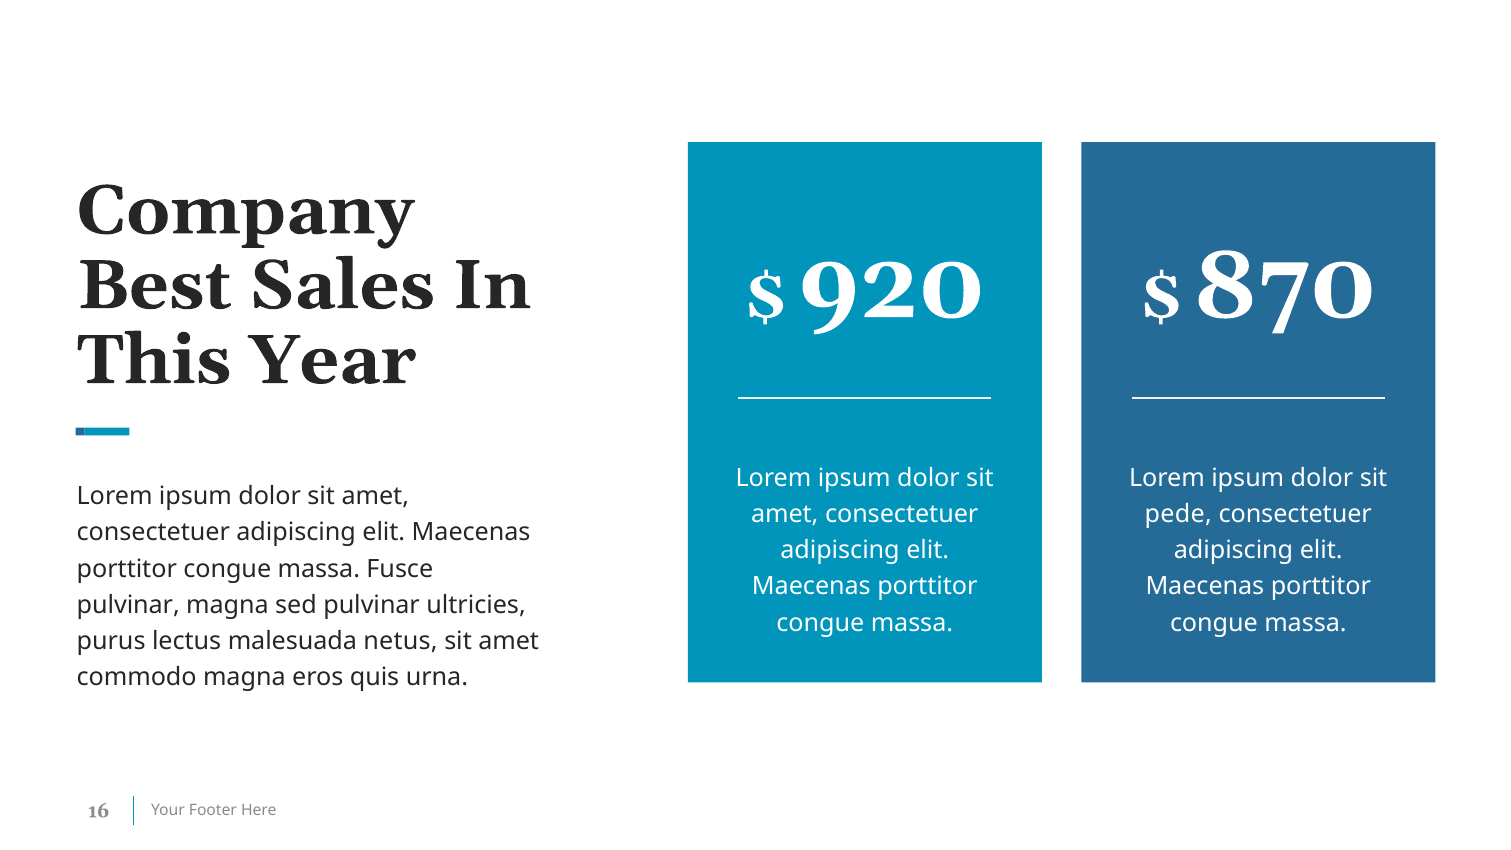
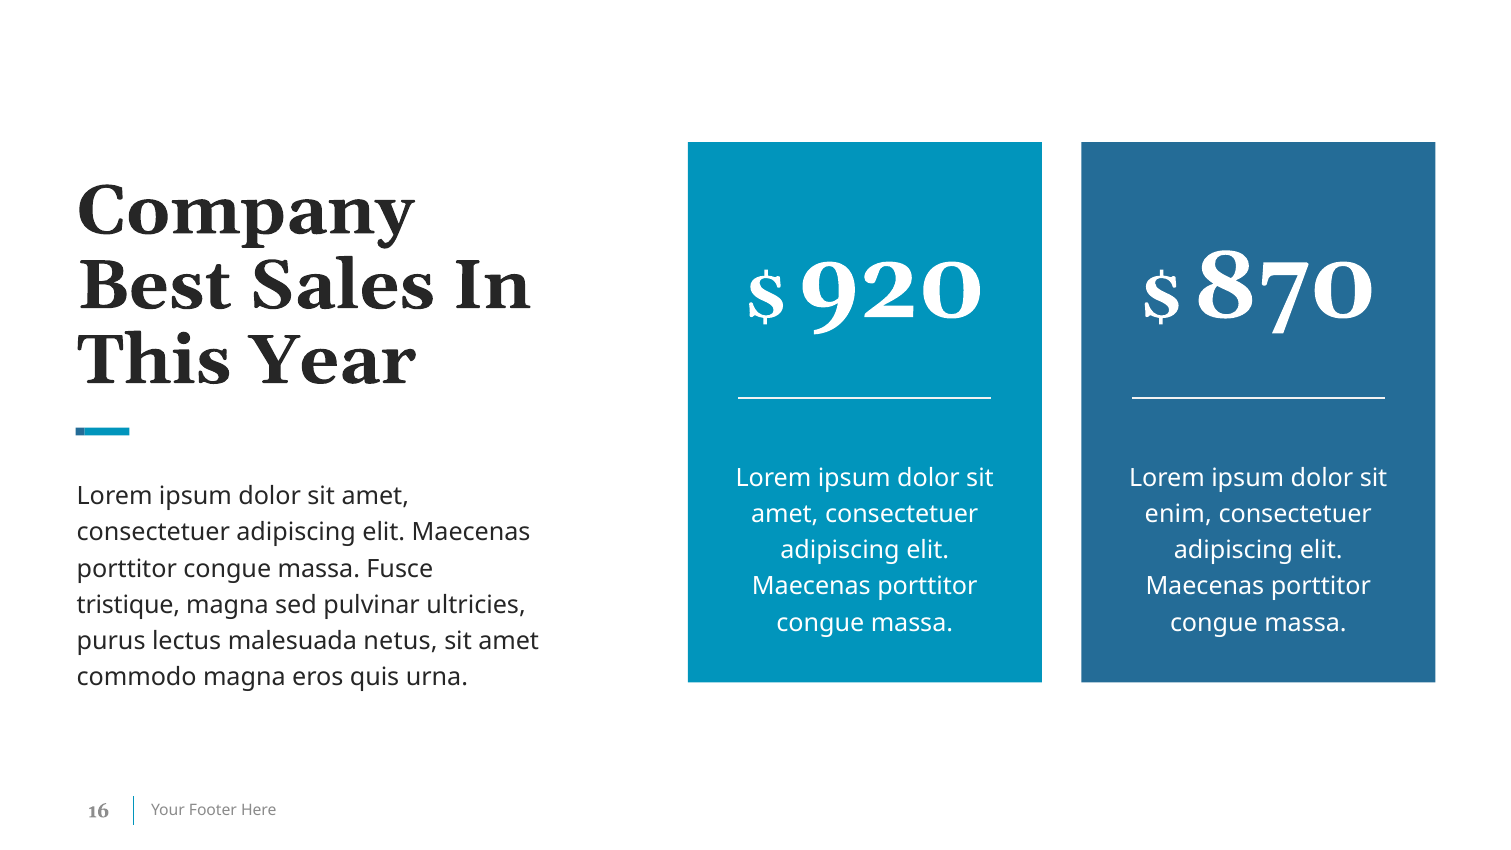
pede: pede -> enim (1178, 514)
pulvinar: pulvinar -> tristique (128, 605)
